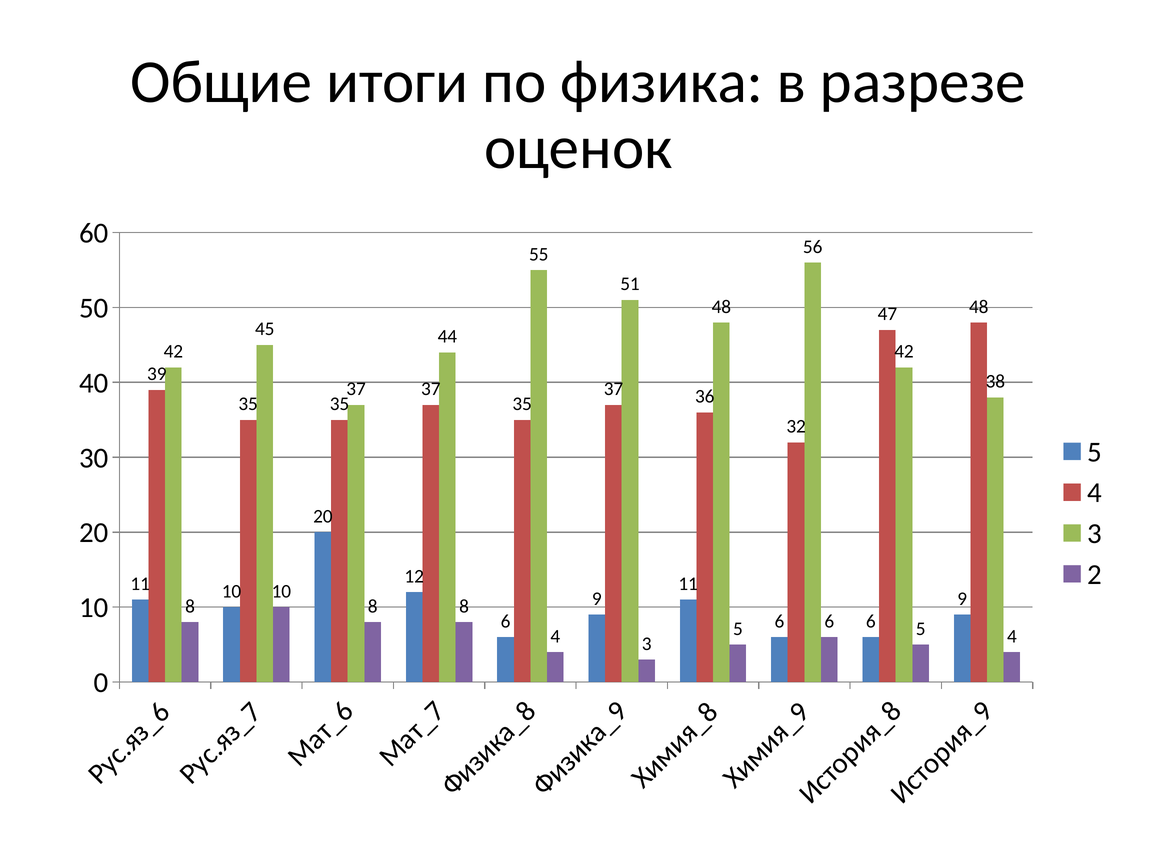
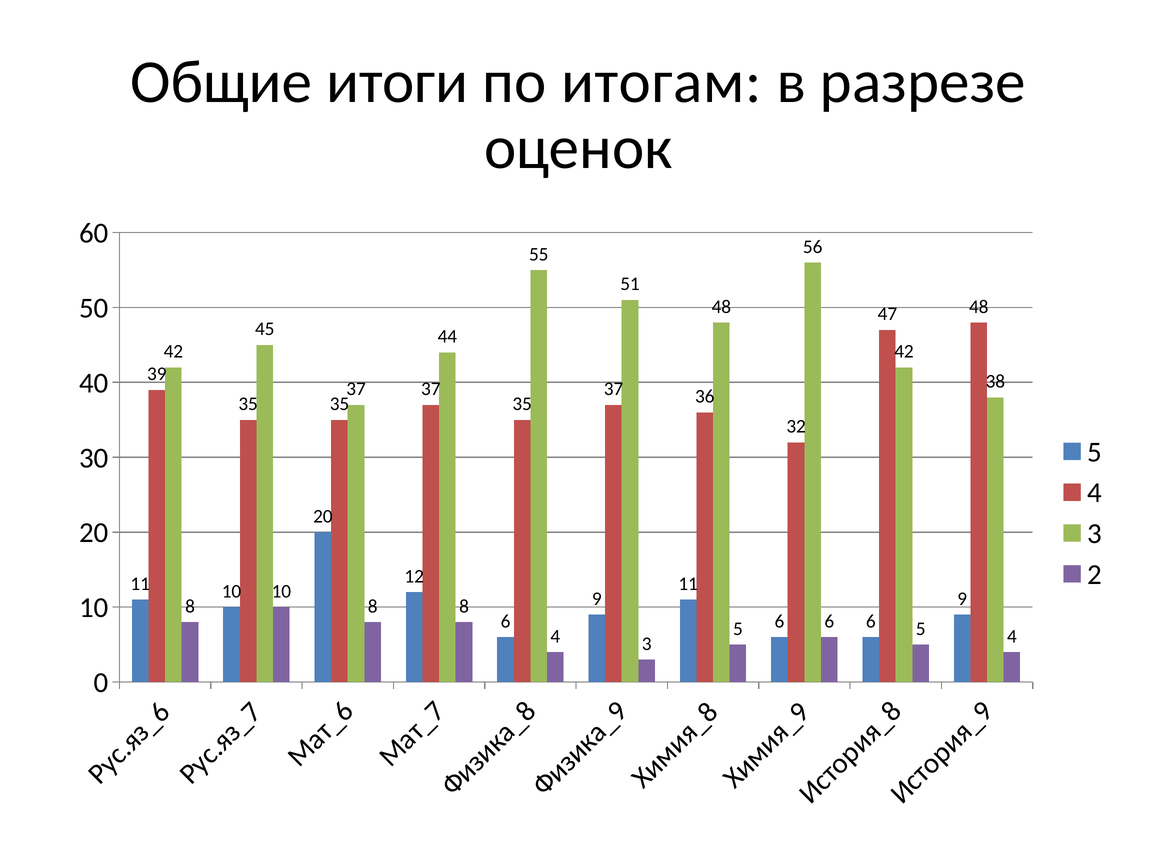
физика: физика -> итогам (661, 82)
